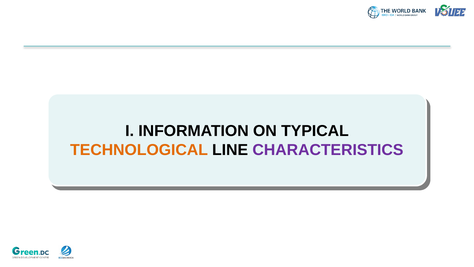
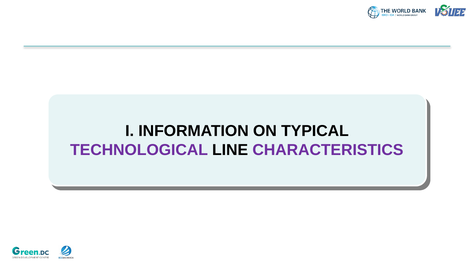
TECHNOLOGICAL colour: orange -> purple (139, 150)
